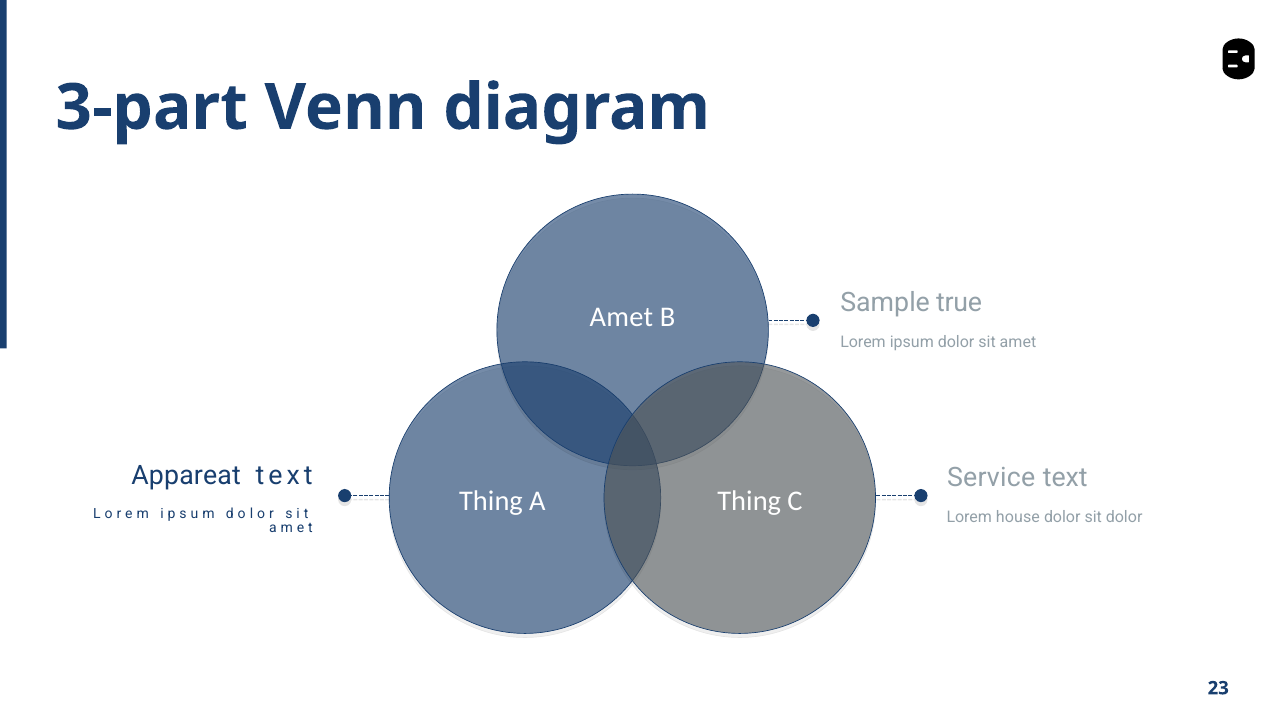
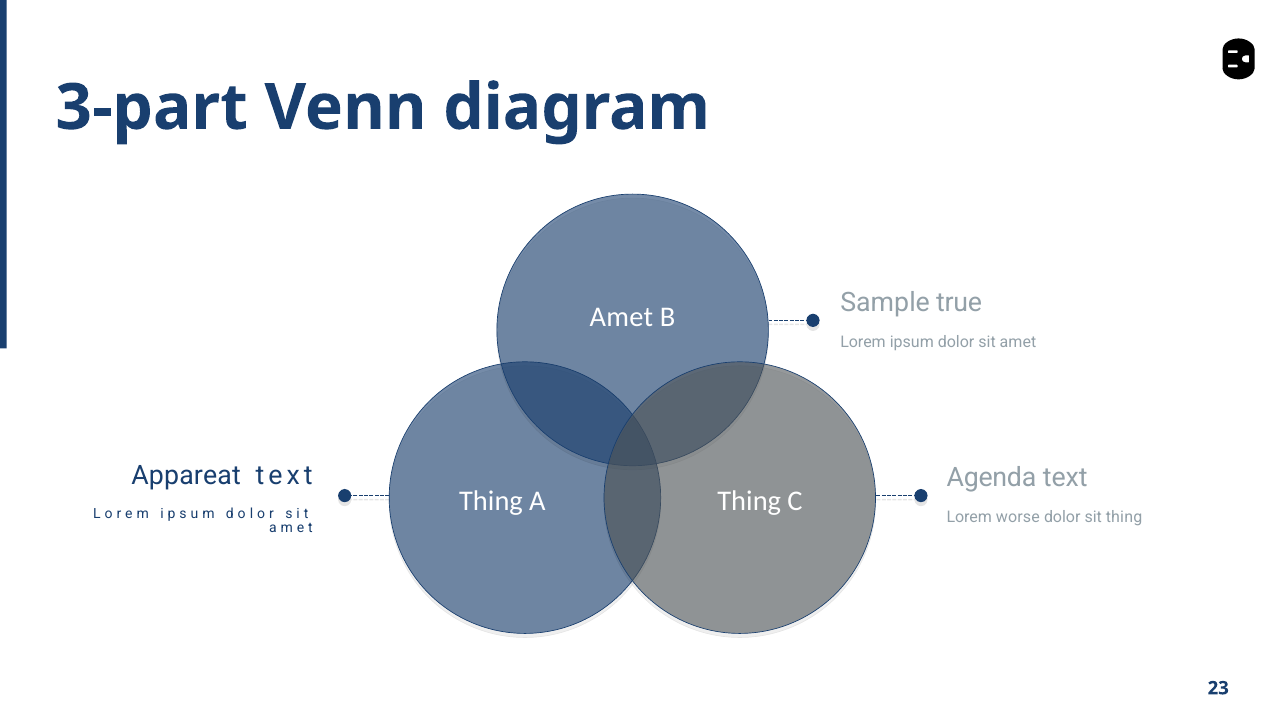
Service: Service -> Agenda (991, 477)
house: house -> worse (1018, 517)
sit dolor: dolor -> thing (1124, 517)
